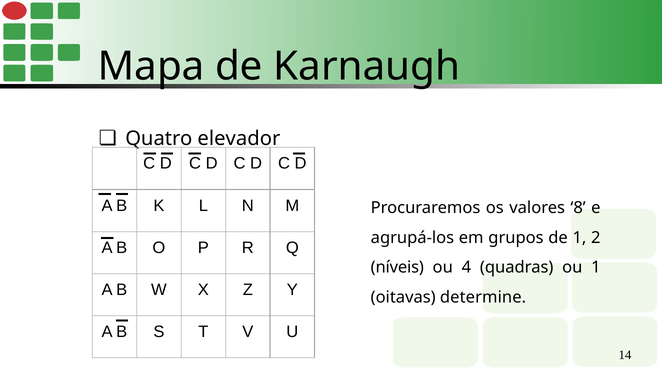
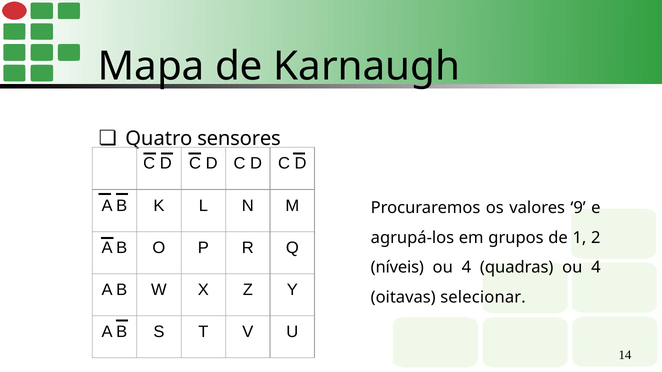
elevador: elevador -> sensores (239, 139)
8: 8 -> 9 (578, 208)
quadras ou 1: 1 -> 4 (596, 268)
determine: determine -> selecionar (483, 297)
